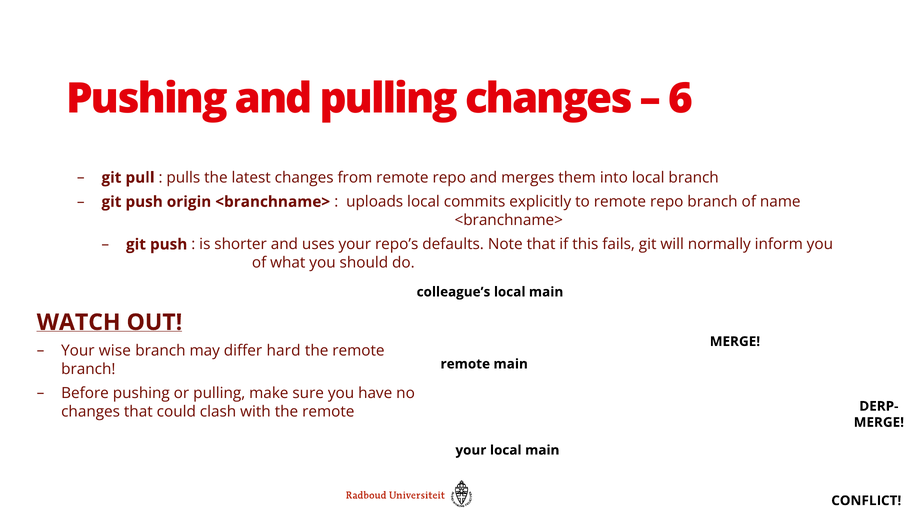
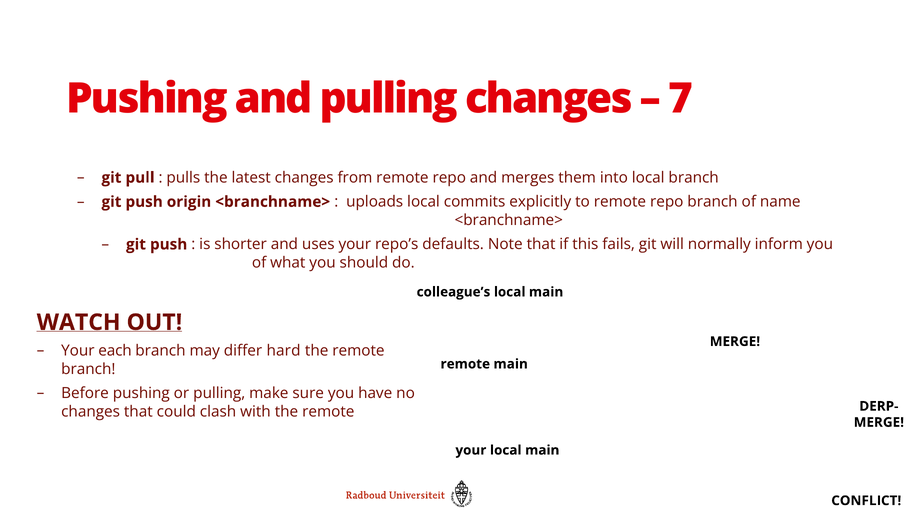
6: 6 -> 7 (680, 99)
wise: wise -> each (115, 351)
